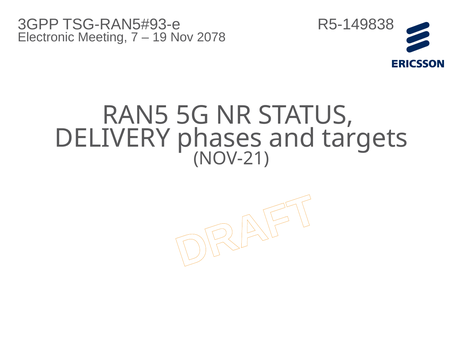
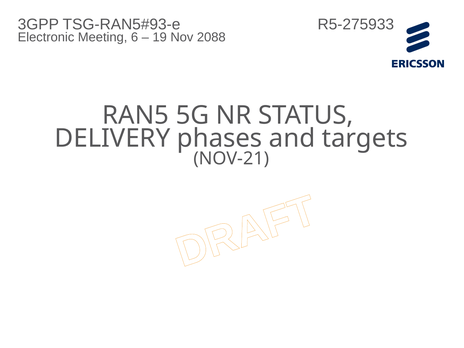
R5-149838: R5-149838 -> R5-275933 (356, 24)
7: 7 -> 6 (135, 37)
2078: 2078 -> 2088 (211, 37)
